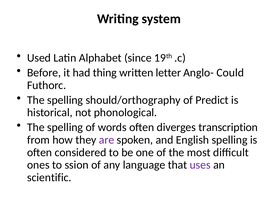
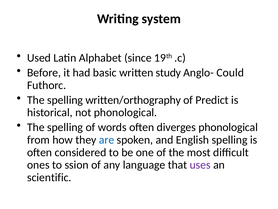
thing: thing -> basic (105, 73)
letter: letter -> study (168, 73)
should/orthography: should/orthography -> written/orthography (133, 100)
diverges transcription: transcription -> phonological (228, 127)
are colour: purple -> blue (107, 140)
